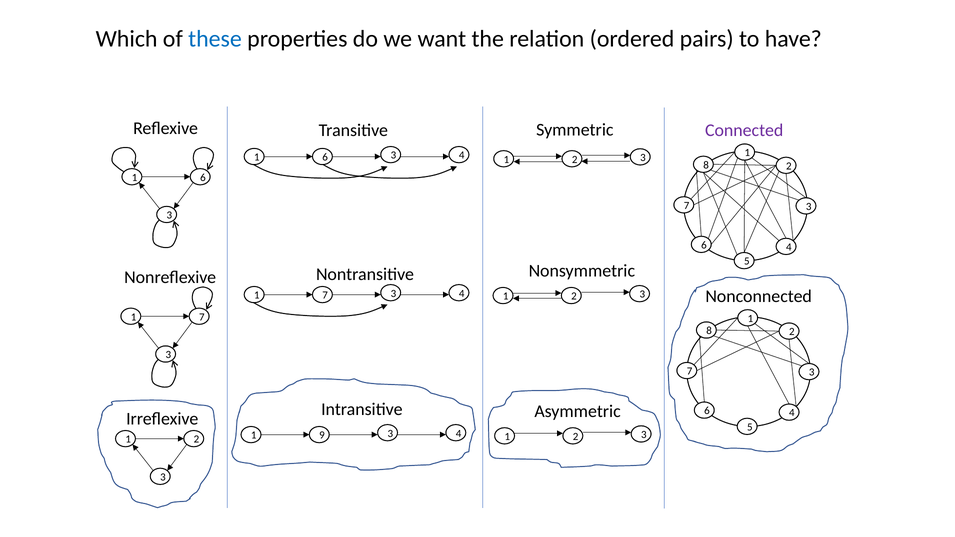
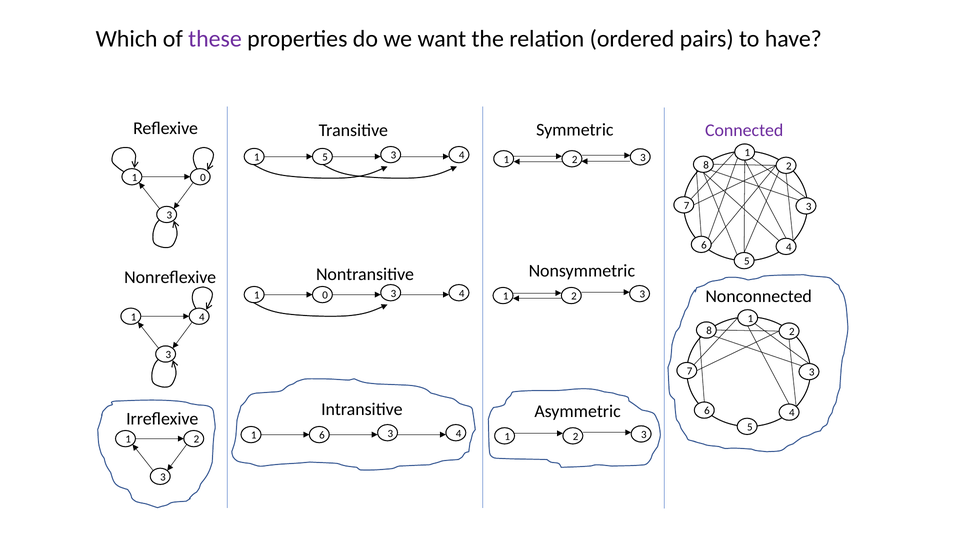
these colour: blue -> purple (215, 39)
6: 6 -> 5 (325, 157)
6: 6 -> 0 (203, 178)
7: 7 -> 0 (325, 295)
7: 7 -> 4 (202, 317)
1 9: 9 -> 6 (322, 435)
